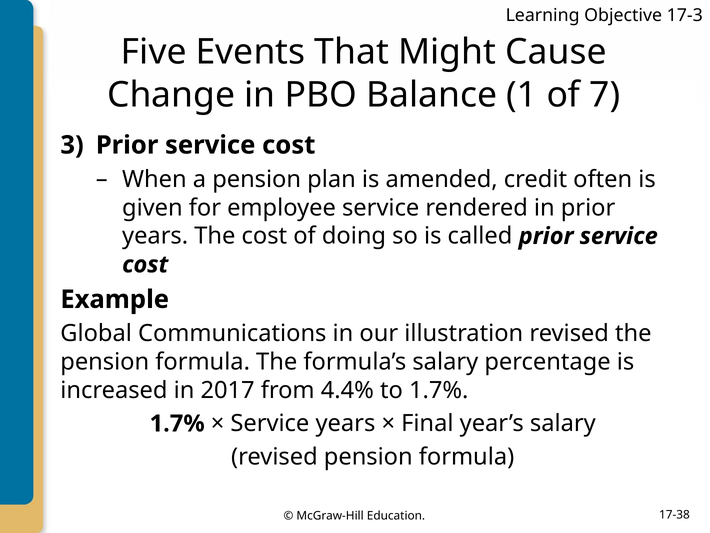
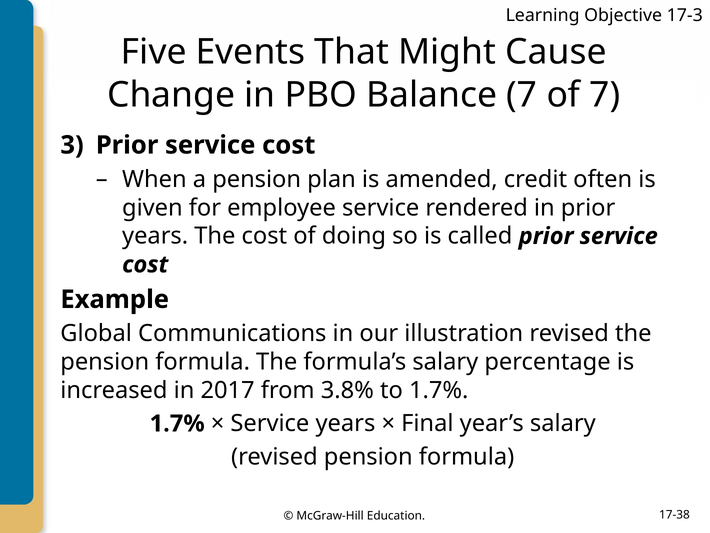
Balance 1: 1 -> 7 (522, 95)
4.4%: 4.4% -> 3.8% (347, 390)
